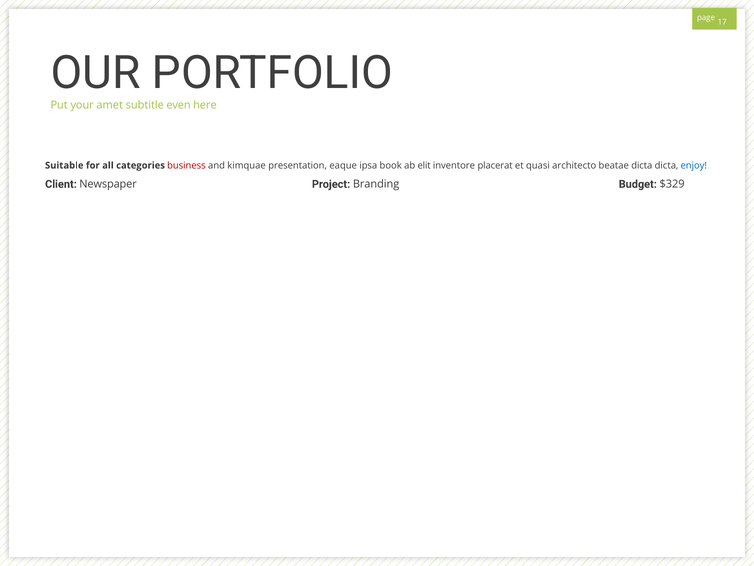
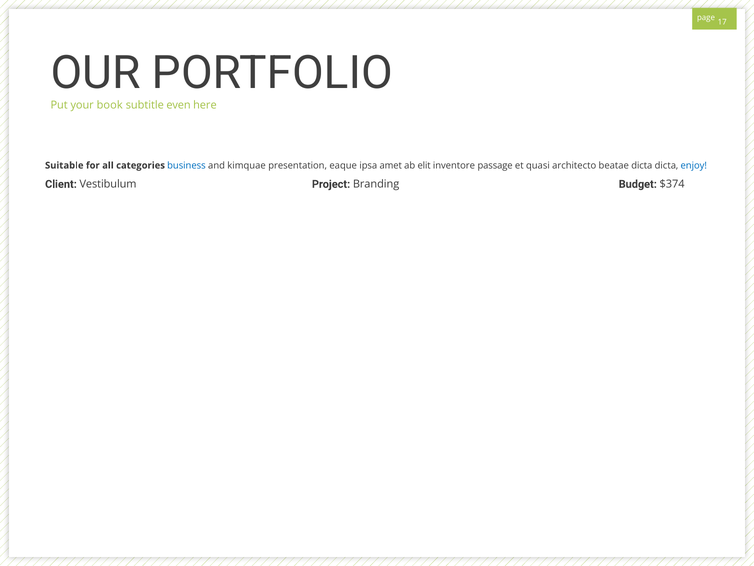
amet: amet -> book (110, 105)
business colour: red -> blue (186, 165)
book: book -> amet (391, 165)
placerat: placerat -> passage (495, 165)
Newspaper: Newspaper -> Vestibulum (108, 184)
$329: $329 -> $374 (672, 184)
